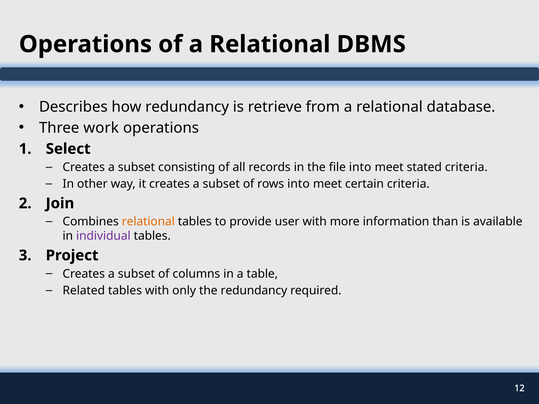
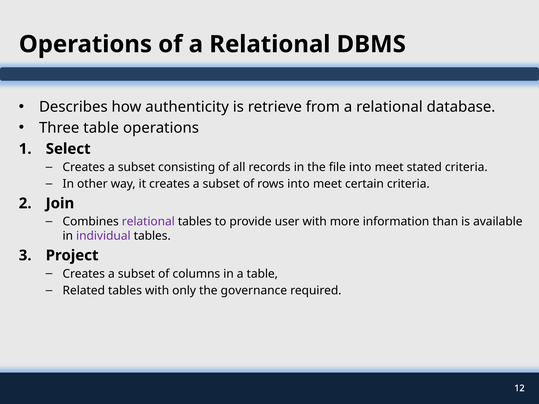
how redundancy: redundancy -> authenticity (187, 107)
Three work: work -> table (101, 128)
relational colour: orange -> purple (148, 222)
the redundancy: redundancy -> governance (254, 291)
